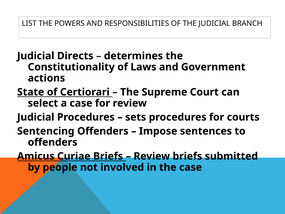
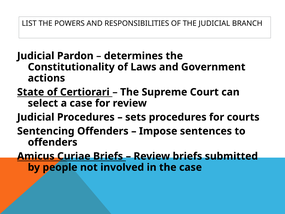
Directs: Directs -> Pardon (75, 56)
